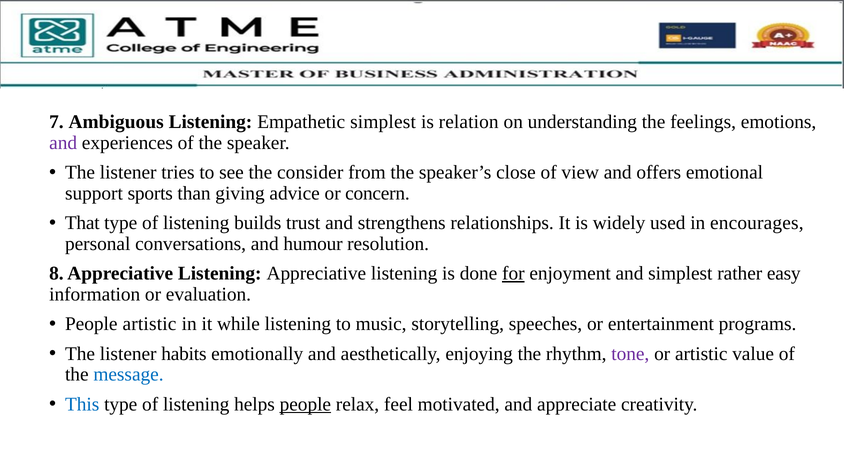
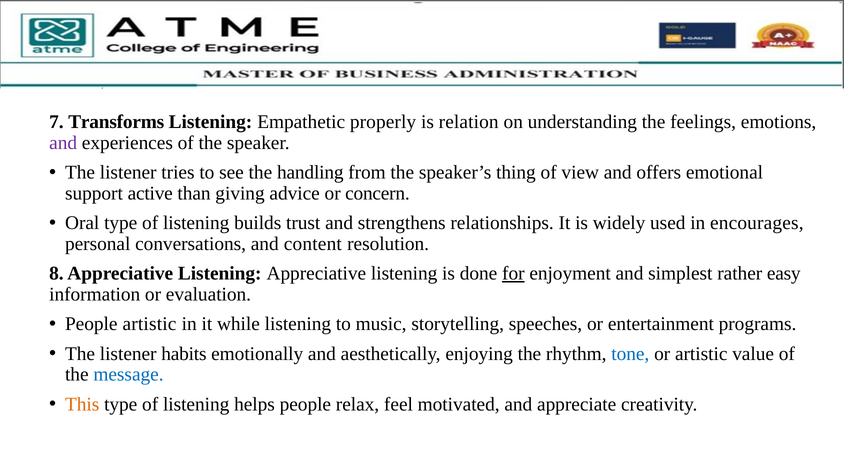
Ambiguous: Ambiguous -> Transforms (116, 122)
Empathetic simplest: simplest -> properly (383, 122)
consider: consider -> handling (310, 172)
close: close -> thing (516, 172)
sports: sports -> active (150, 193)
That: That -> Oral (82, 223)
humour: humour -> content (313, 244)
tone colour: purple -> blue (630, 354)
This colour: blue -> orange (82, 404)
people underline: present -> none (305, 404)
